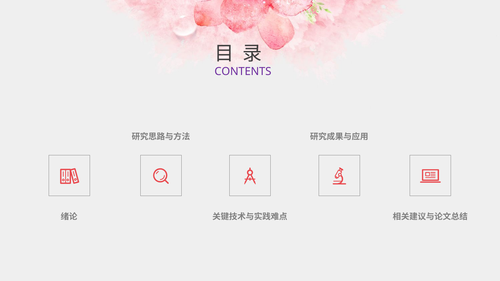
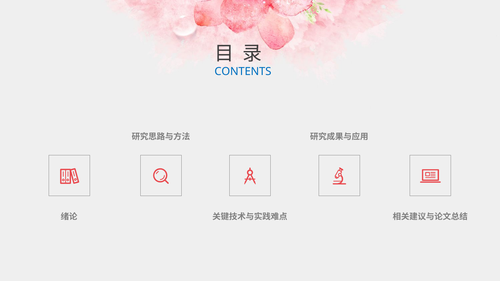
CONTENTS colour: purple -> blue (243, 71)
